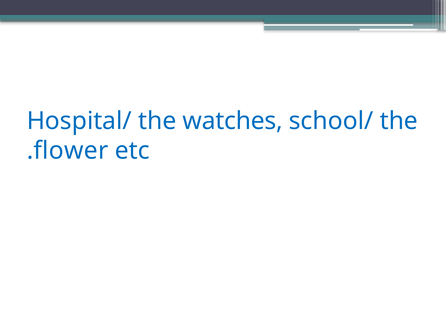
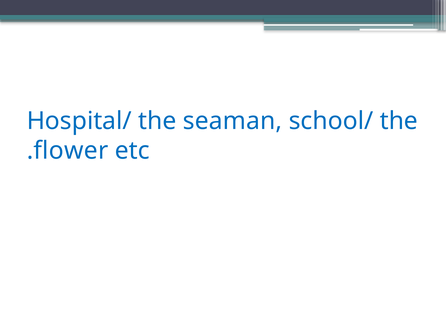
watches: watches -> seaman (233, 121)
